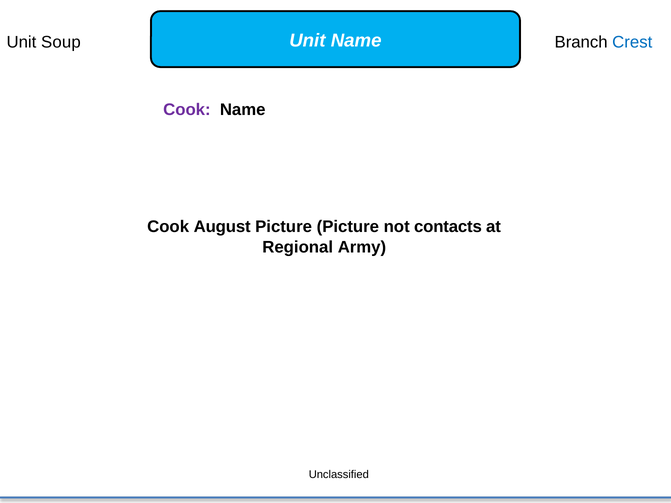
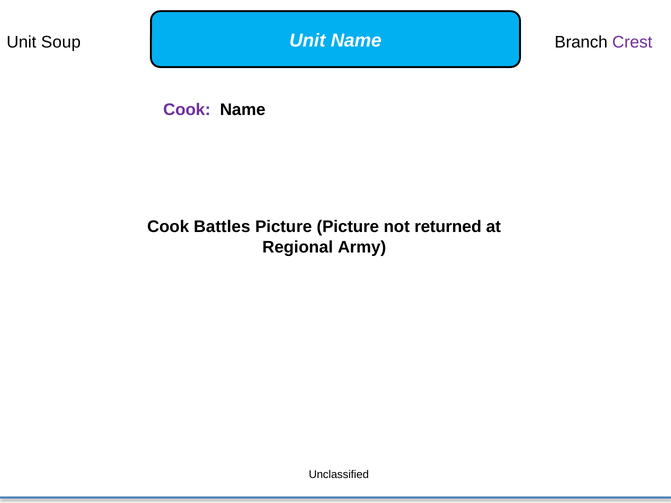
Crest colour: blue -> purple (632, 42)
August: August -> Battles (222, 227)
contacts: contacts -> returned (448, 227)
